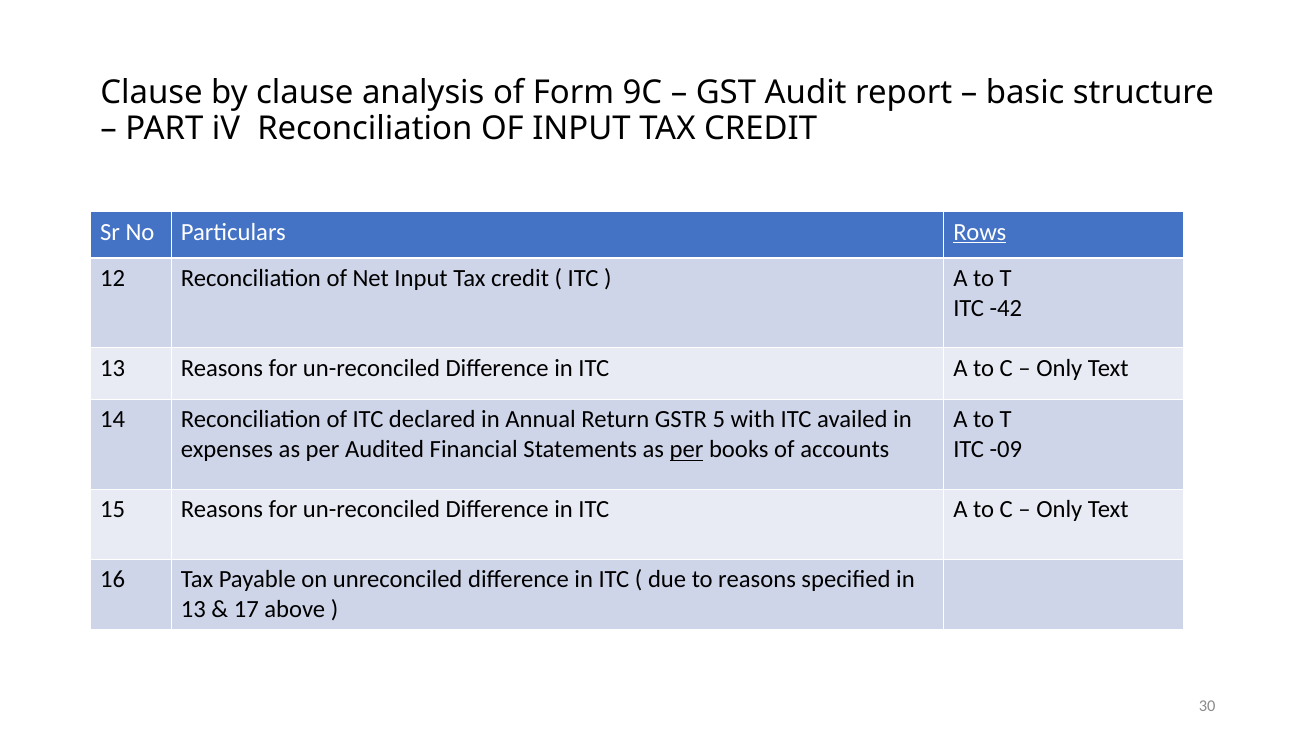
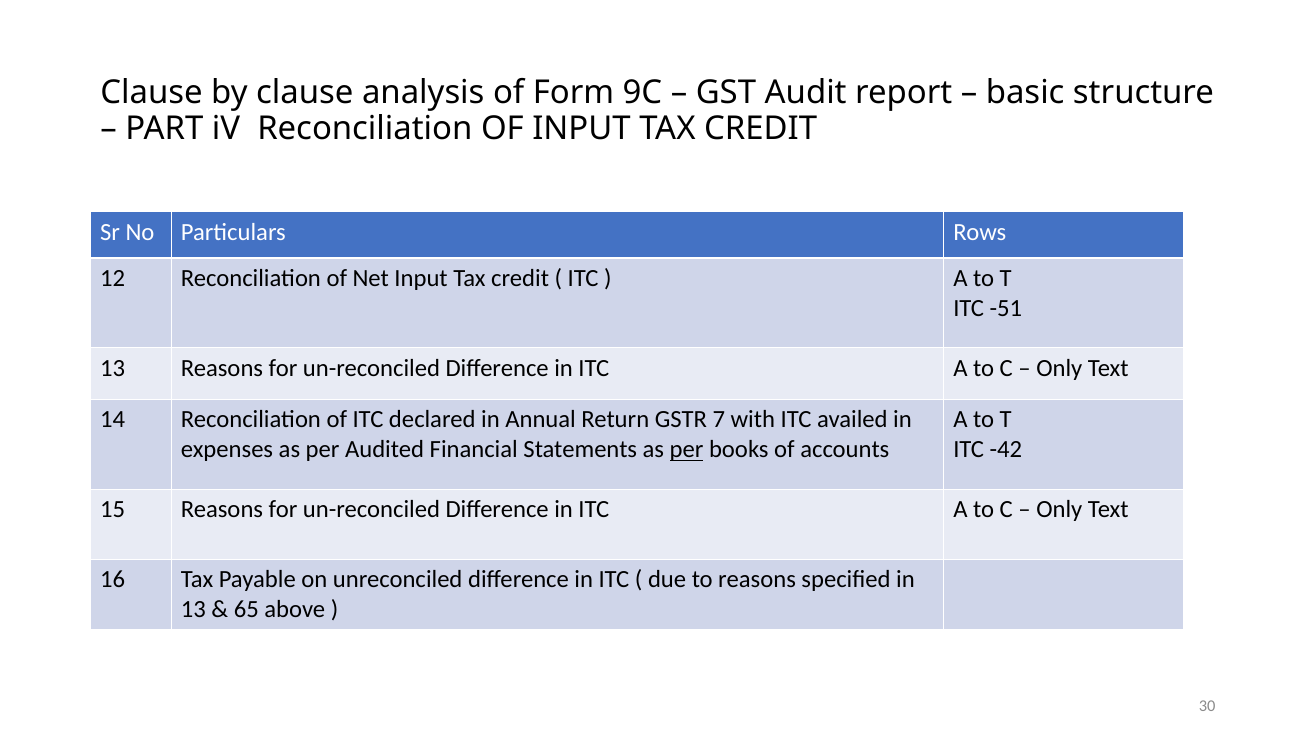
Rows underline: present -> none (980, 232)
-42: -42 -> -51 (1006, 308)
5: 5 -> 7 (719, 420)
-09: -09 -> -42 (1006, 450)
17: 17 -> 65 (246, 610)
